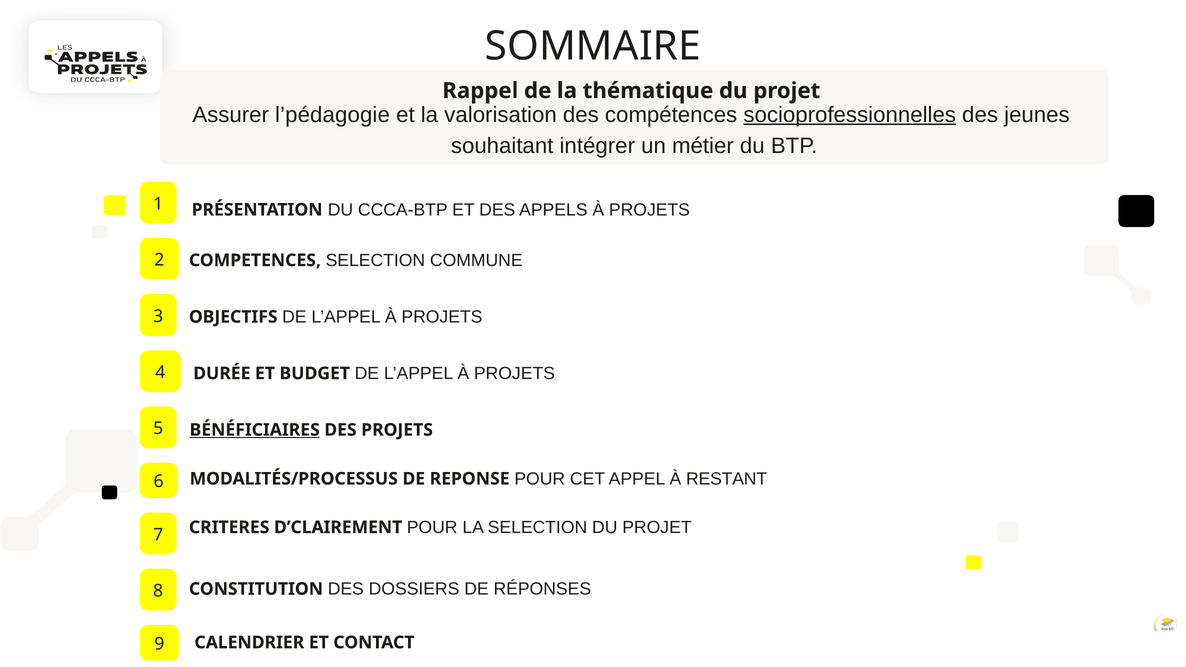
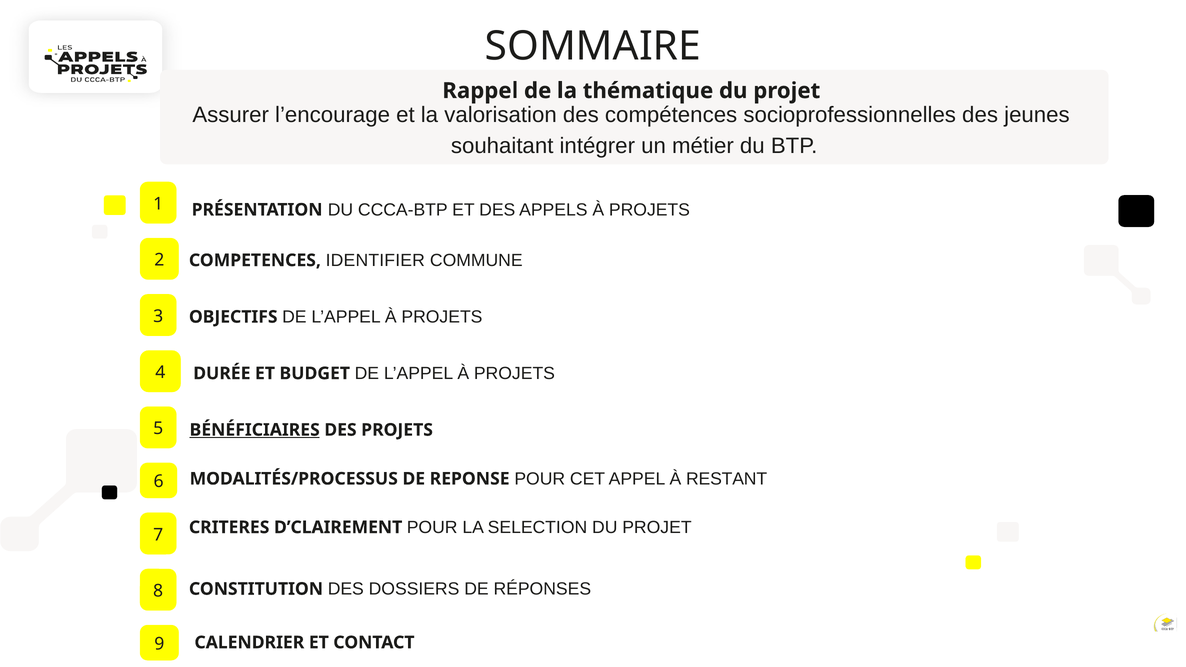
l’pédagogie: l’pédagogie -> l’encourage (333, 115)
socioprofessionnelles underline: present -> none (850, 115)
COMPETENCES SELECTION: SELECTION -> IDENTIFIER (375, 260)
